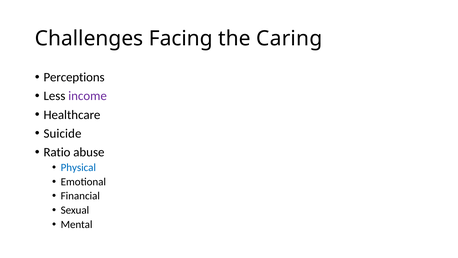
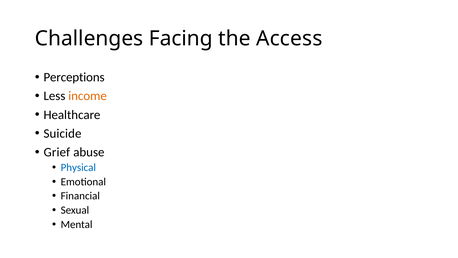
Caring: Caring -> Access (289, 38)
income colour: purple -> orange (88, 96)
Ratio: Ratio -> Grief (57, 152)
